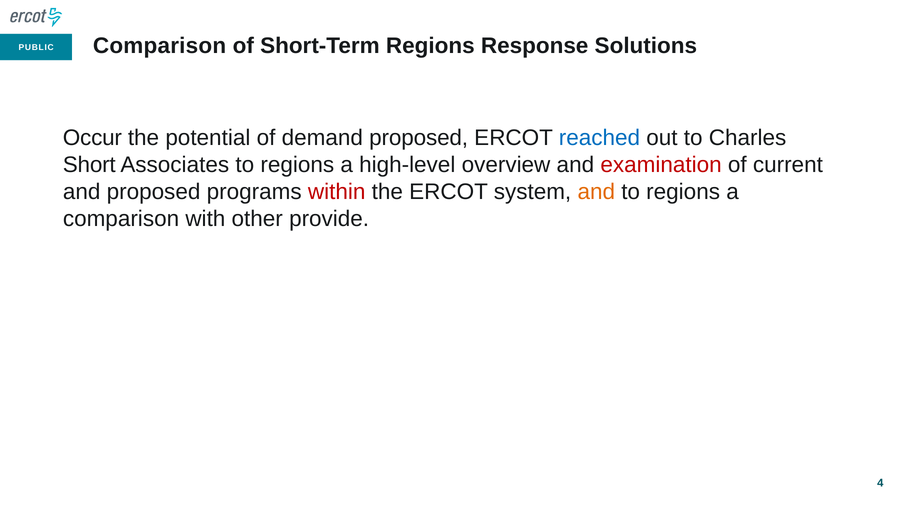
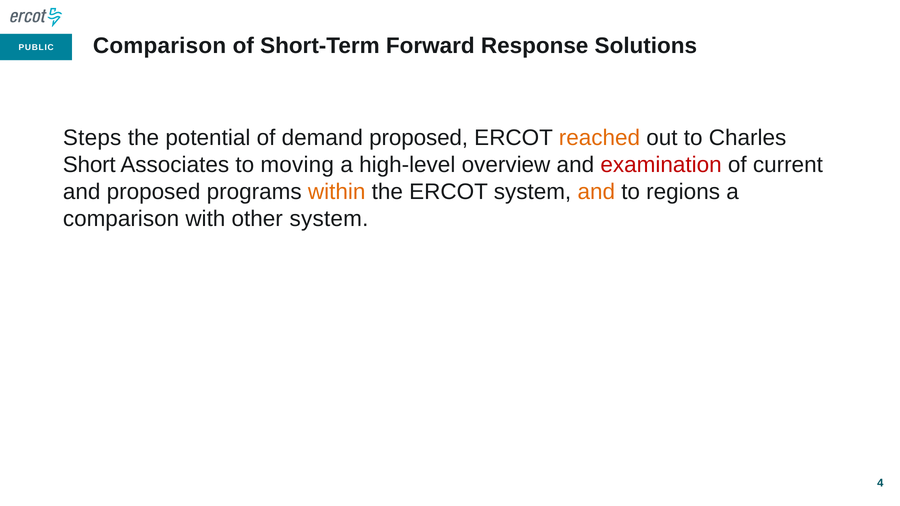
Short-Term Regions: Regions -> Forward (430, 46)
Occur: Occur -> Steps (92, 138)
reached colour: blue -> orange (599, 138)
Associates to regions: regions -> moving (297, 165)
within colour: red -> orange (337, 192)
other provide: provide -> system (329, 219)
